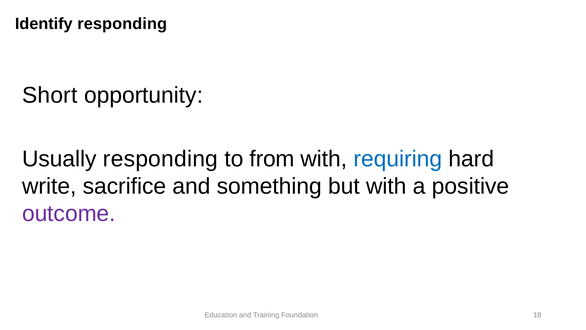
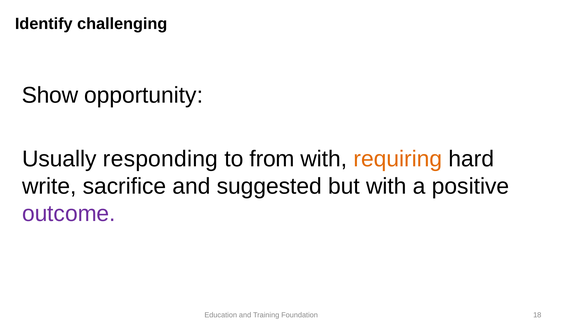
Identify responding: responding -> challenging (122, 24)
Short: Short -> Show (50, 95)
requiring colour: blue -> orange (398, 159)
something: something -> suggested (269, 186)
